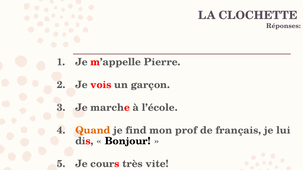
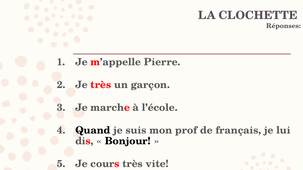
Je vois: vois -> très (101, 85)
Quand colour: orange -> black (93, 131)
find: find -> suis (136, 131)
